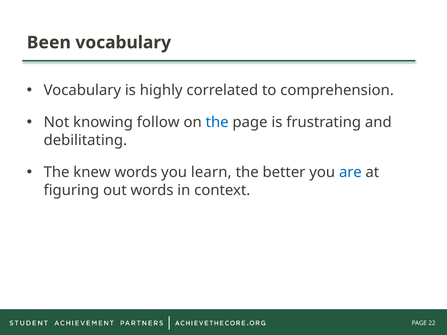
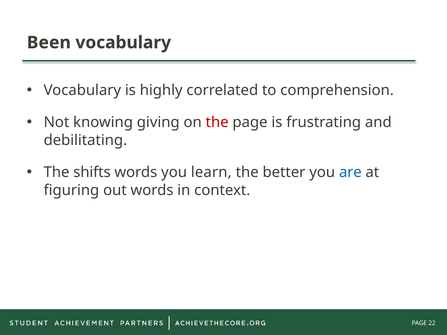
follow: follow -> giving (158, 122)
the colour: blue -> red (217, 122)
knew: knew -> shifts (92, 172)
